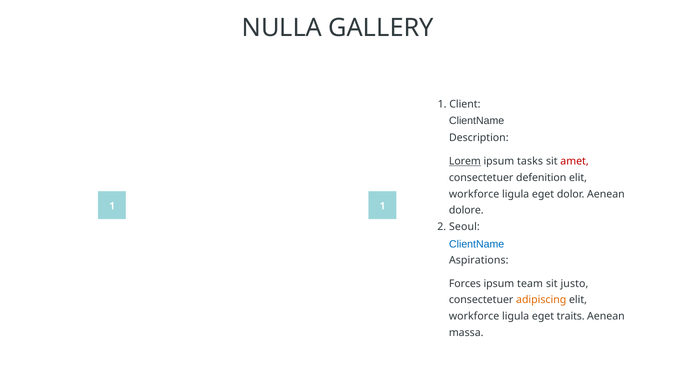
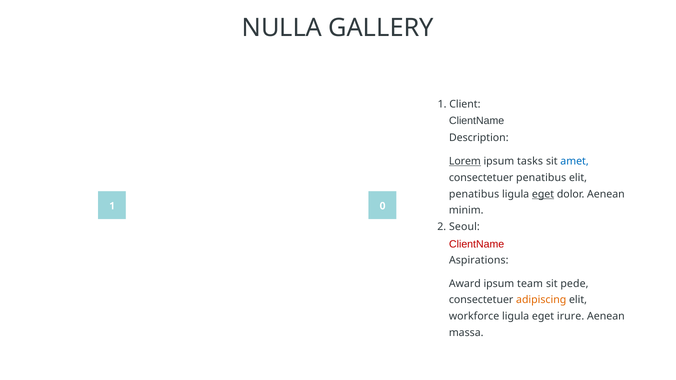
amet colour: red -> blue (575, 161)
consectetuer defenition: defenition -> penatibus (541, 178)
workforce: workforce -> penatibus (474, 194)
eget underline: none -> present (543, 194)
1 1: 1 -> 0 (383, 206)
dolore: dolore -> minim (466, 211)
ClientName colour: blue -> red (477, 244)
Forces: Forces -> Award (465, 284)
justo: justo -> pede (574, 284)
traits: traits -> irure (571, 317)
